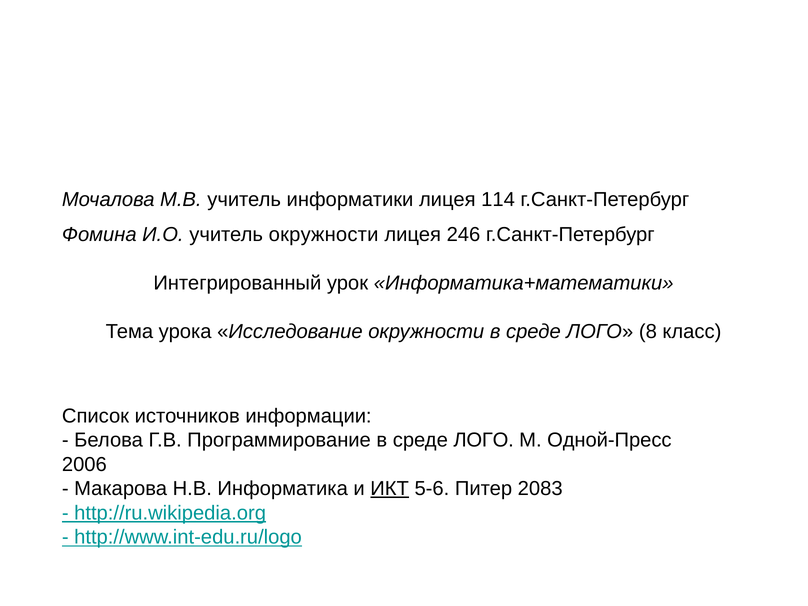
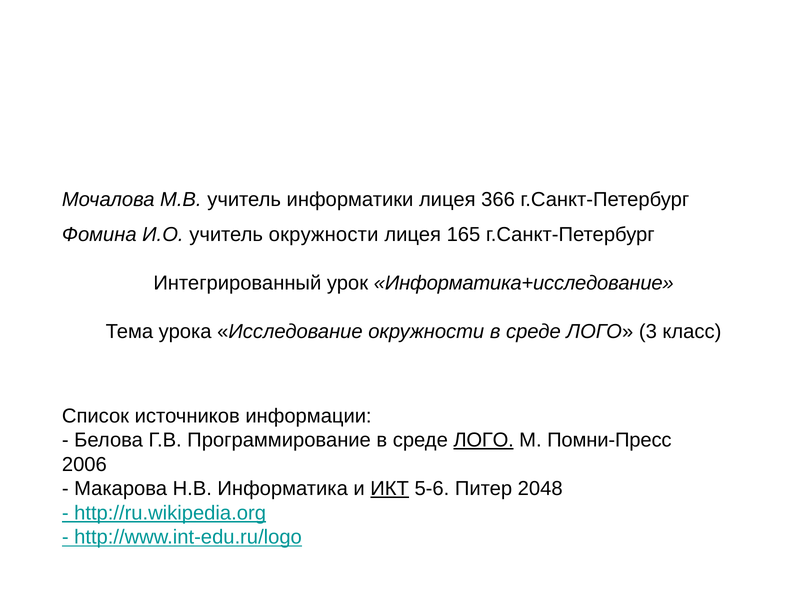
114: 114 -> 366 (498, 200)
246: 246 -> 165 (463, 235)
Информатика+математики: Информатика+математики -> Информатика+исследование (524, 283)
8: 8 -> 3 (648, 332)
ЛОГО underline: none -> present (484, 440)
Одной-Пресс: Одной-Пресс -> Помни-Пресс (609, 440)
2083: 2083 -> 2048 (540, 489)
